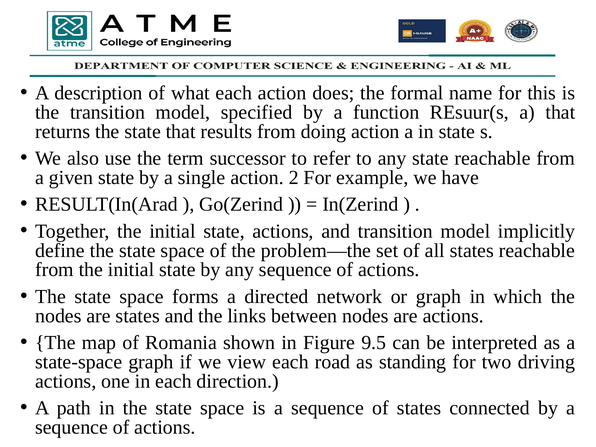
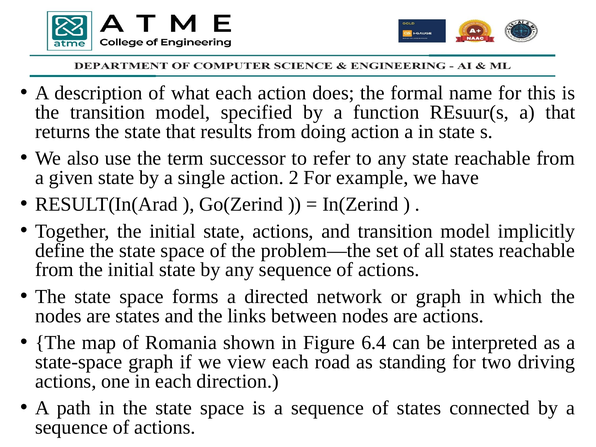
9.5: 9.5 -> 6.4 (374, 343)
